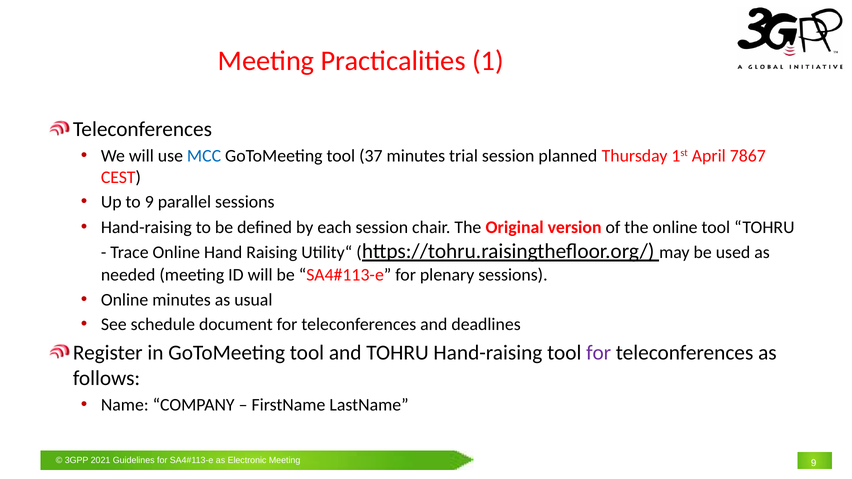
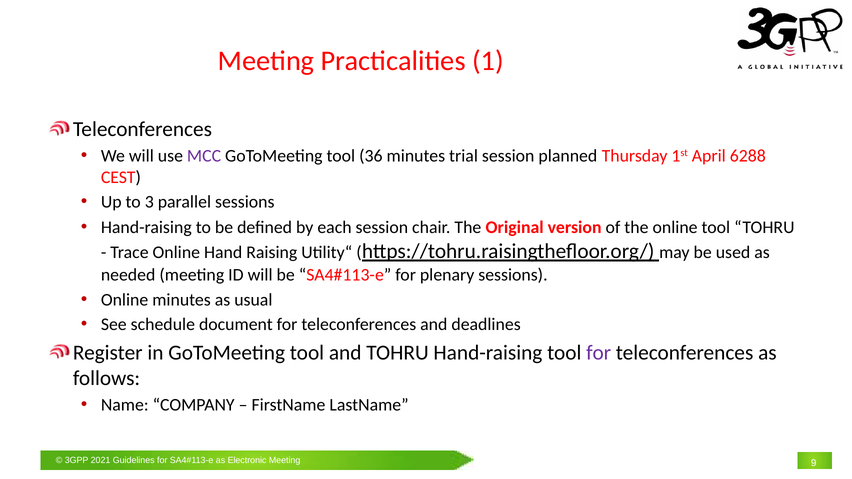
MCC colour: blue -> purple (204, 156)
37: 37 -> 36 (371, 156)
7867: 7867 -> 6288 (748, 156)
to 9: 9 -> 3 (149, 202)
